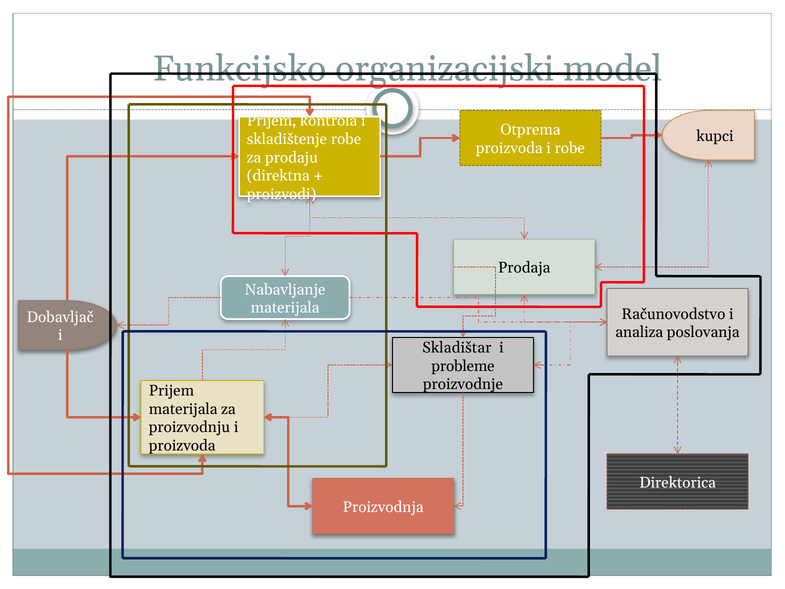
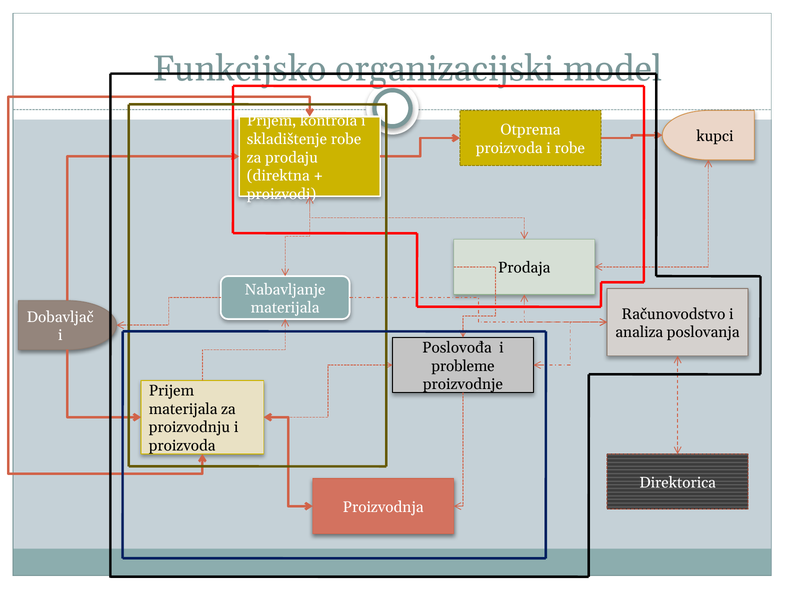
Skladištar: Skladištar -> Poslovođa (457, 348)
